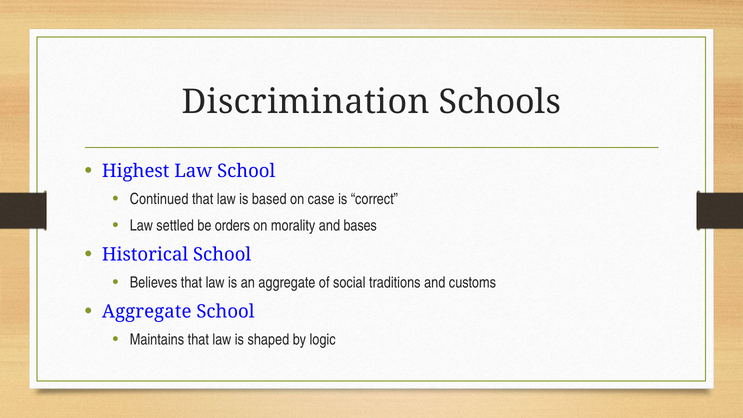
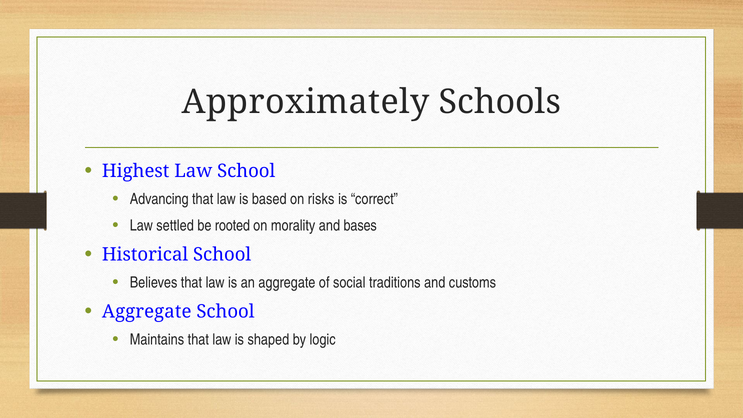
Discrimination: Discrimination -> Approximately (306, 102)
Continued: Continued -> Advancing (159, 199)
case: case -> risks (321, 199)
orders: orders -> rooted (232, 225)
